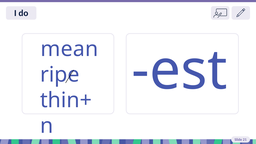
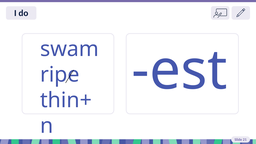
mean: mean -> swam (69, 49)
